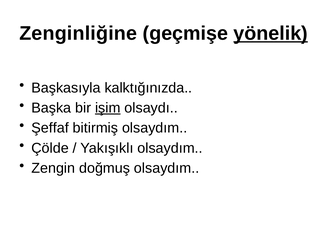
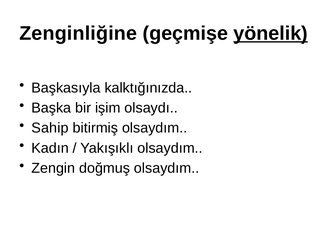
işim underline: present -> none (108, 108)
Şeffaf: Şeffaf -> Sahip (50, 128)
Çölde: Çölde -> Kadın (50, 148)
